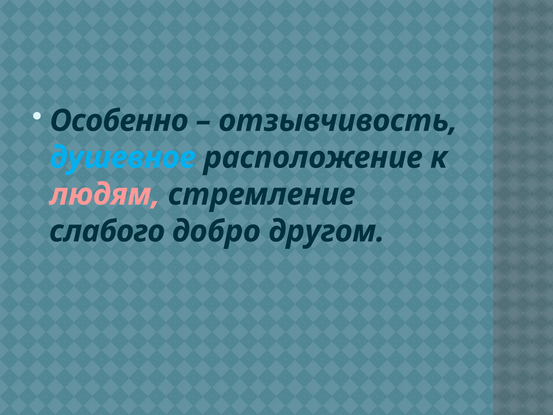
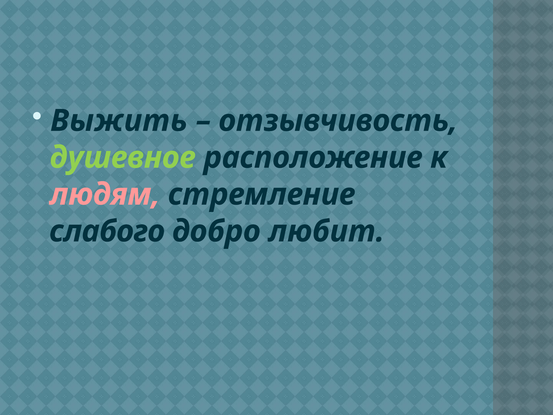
Особенно: Особенно -> Выжить (119, 121)
душевное colour: light blue -> light green (123, 158)
другом: другом -> любит (327, 231)
